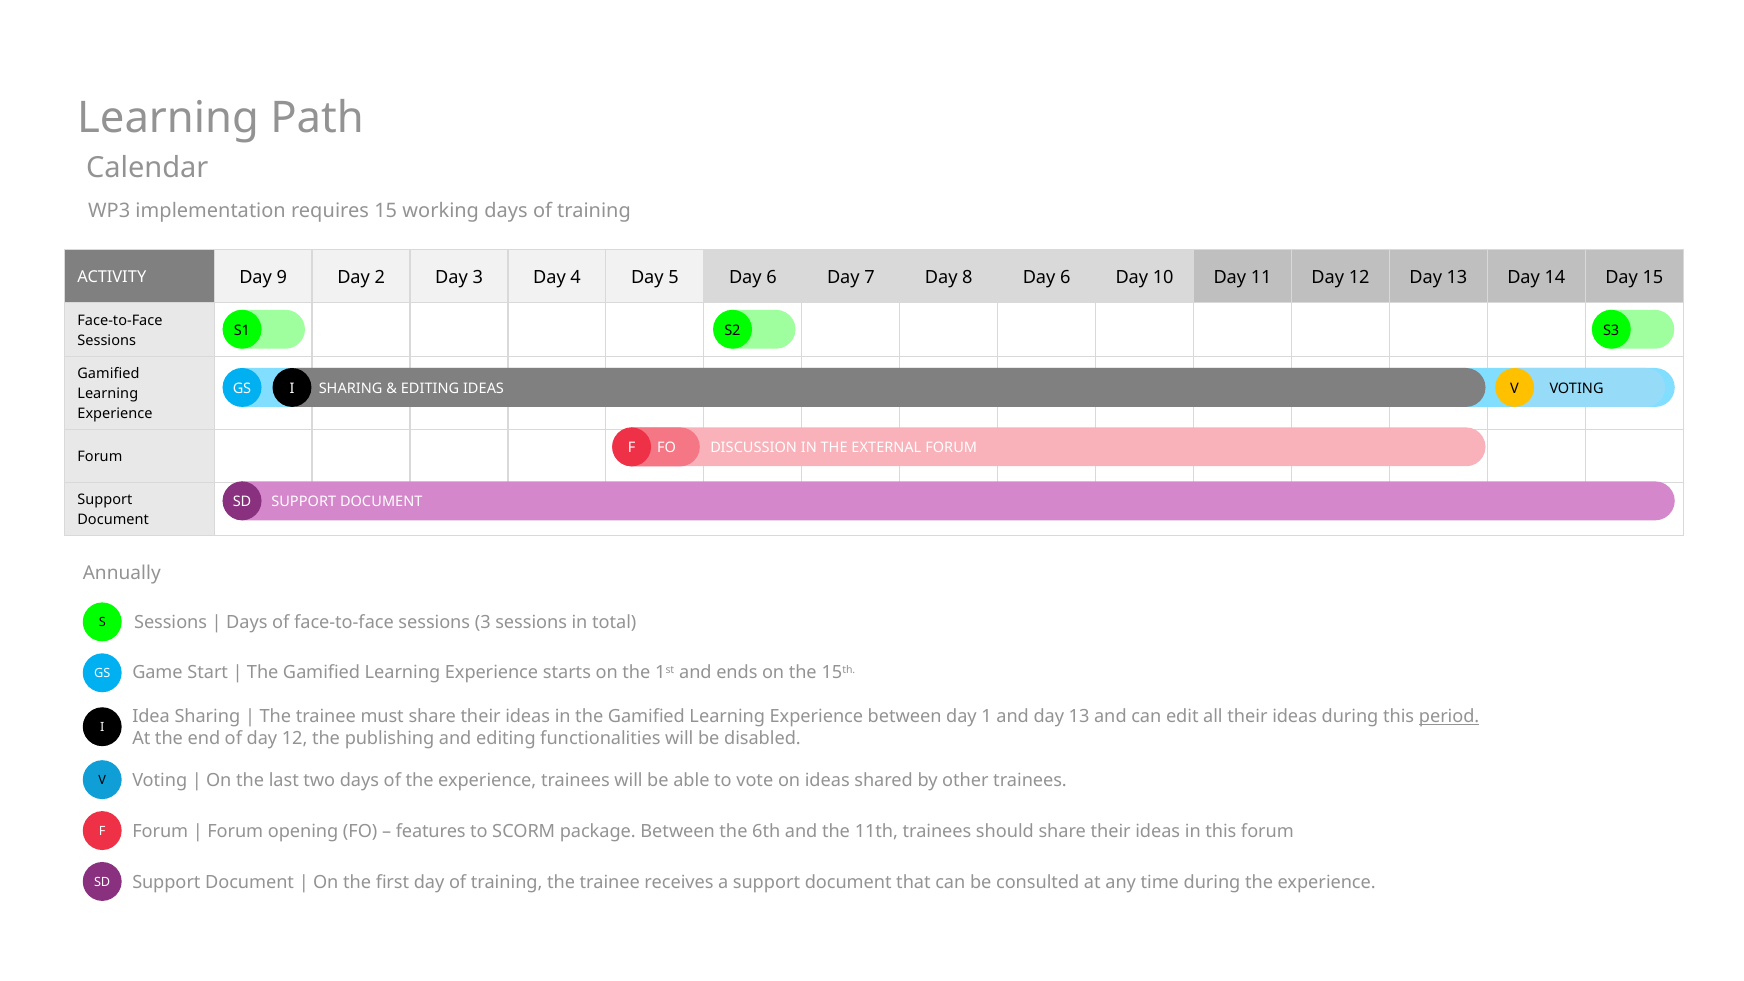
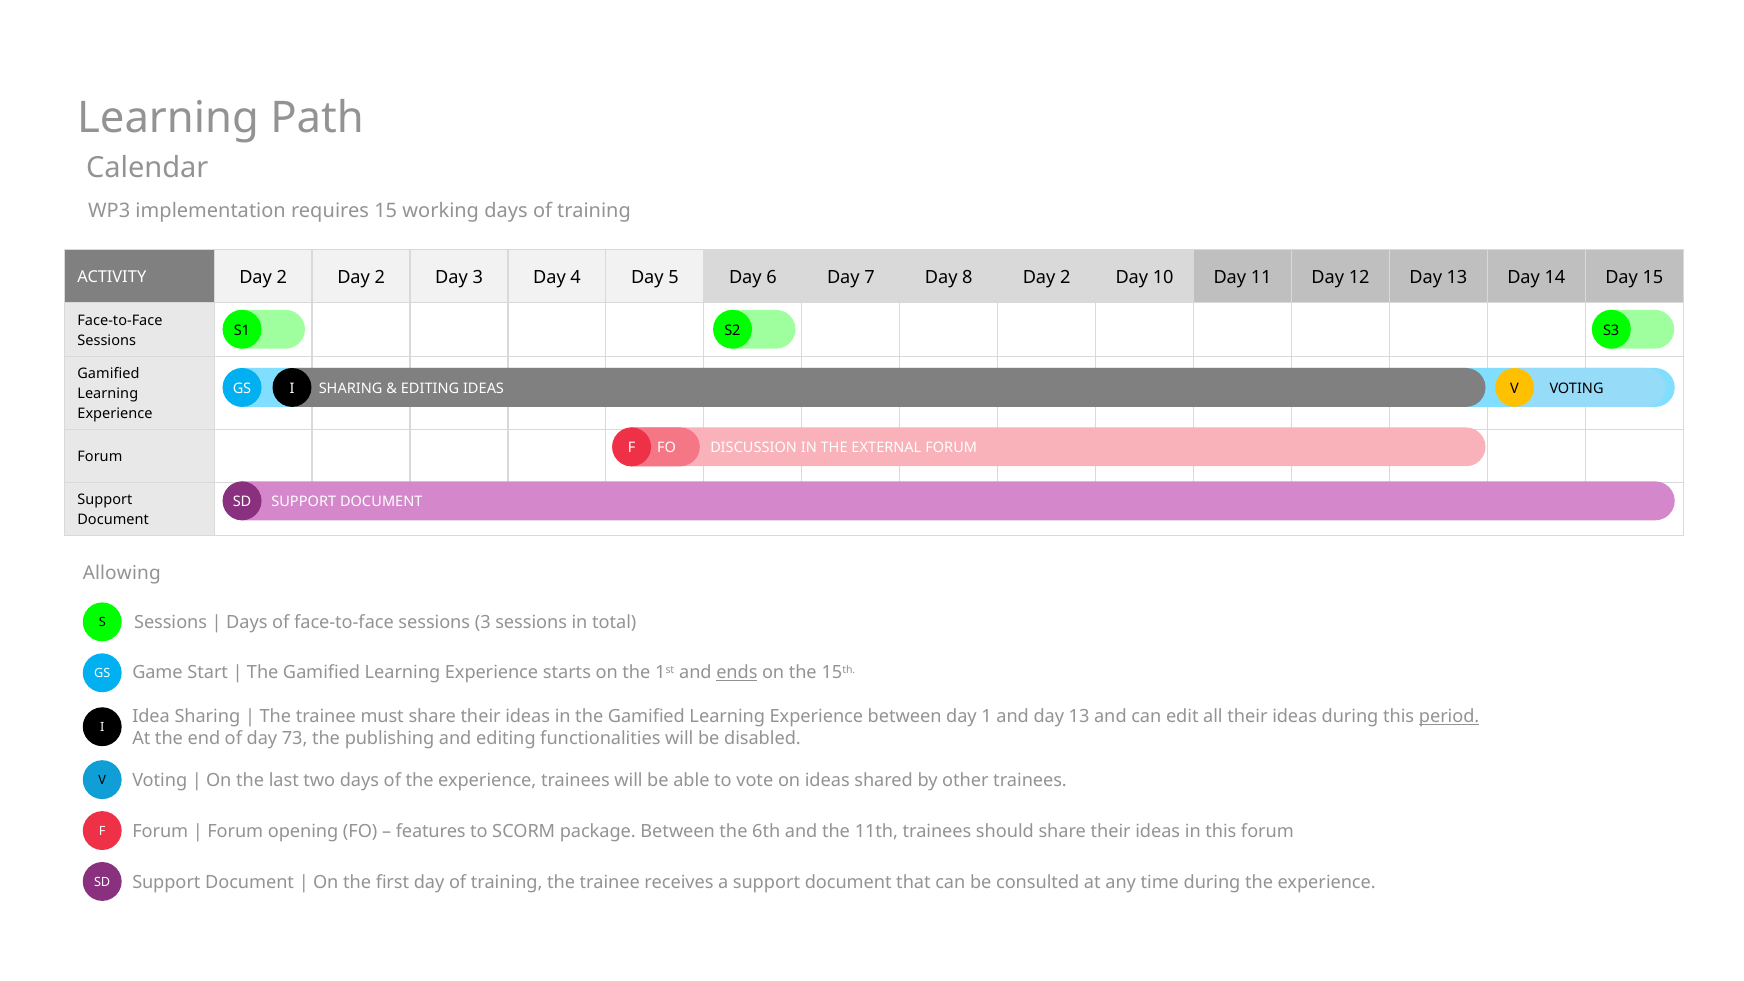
ACTIVITY Day 9: 9 -> 2 (282, 277)
8 Day 6: 6 -> 2 (1065, 277)
Annually: Annually -> Allowing (122, 573)
ends underline: none -> present (737, 673)
of day 12: 12 -> 73 (295, 738)
